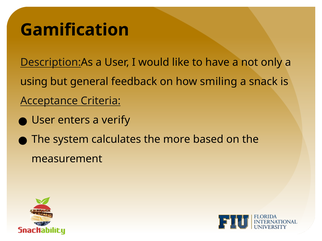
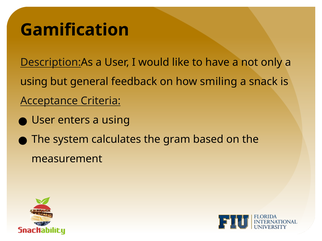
enters a verify: verify -> using (116, 120)
more: more -> gram (177, 140)
